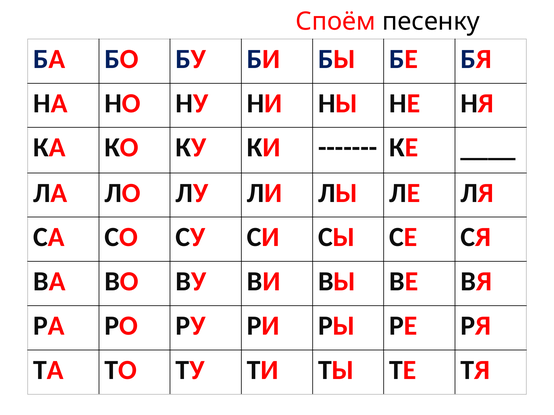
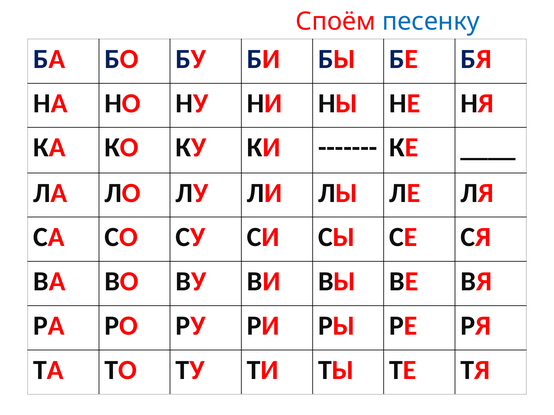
песенку colour: black -> blue (431, 21)
